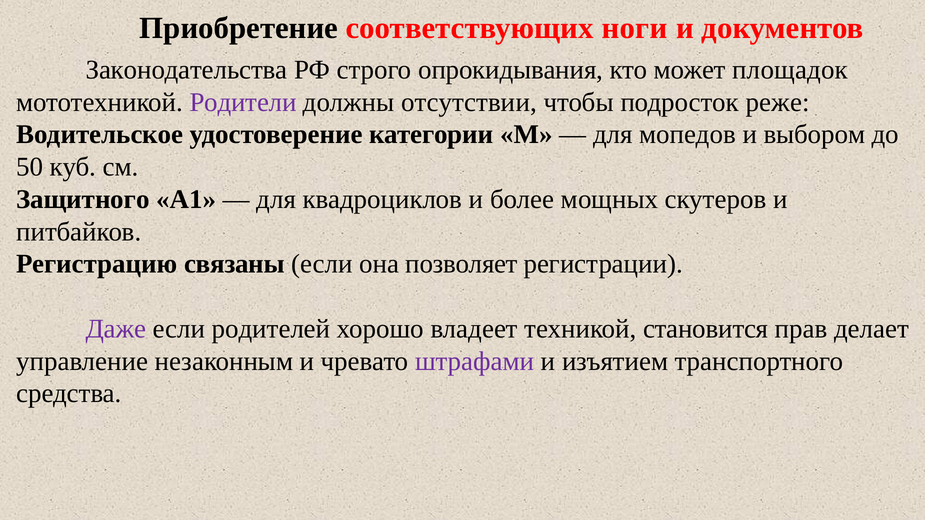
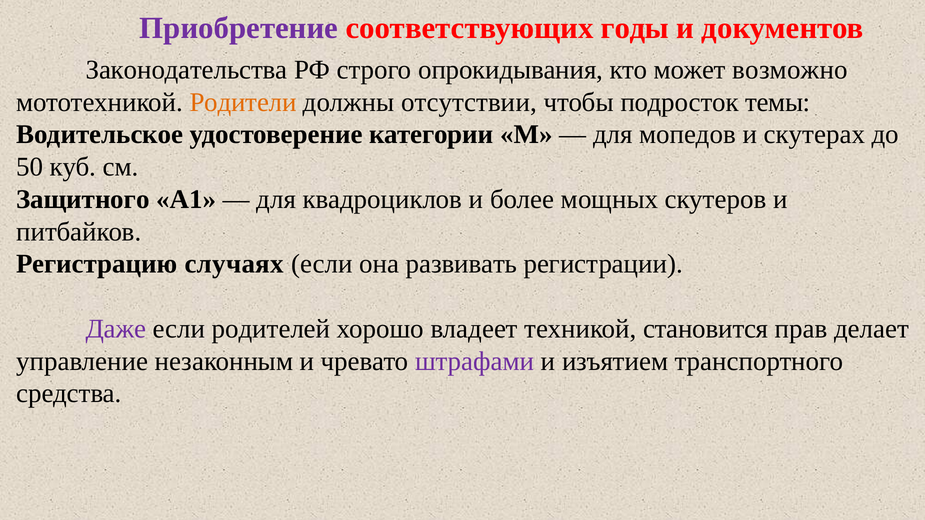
Приобретение colour: black -> purple (239, 28)
ноги: ноги -> годы (635, 28)
площадок: площадок -> возможно (790, 70)
Родители colour: purple -> orange (243, 102)
реже: реже -> темы (778, 102)
выбором: выбором -> скутерах (814, 135)
связаны: связаны -> случаях (234, 264)
позволяет: позволяет -> развивать (461, 264)
